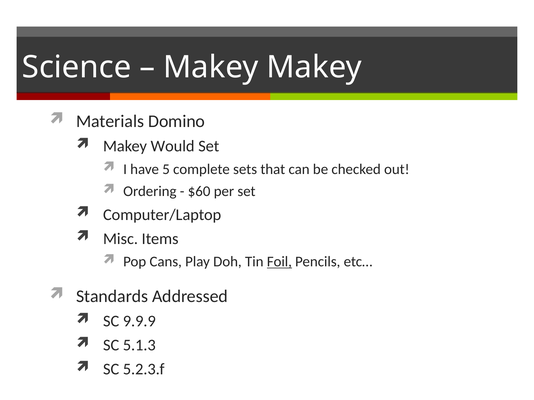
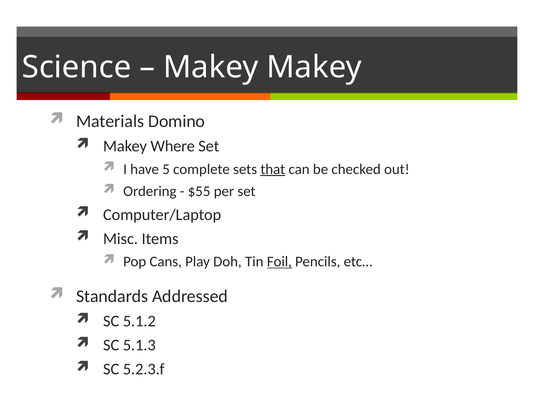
Would: Would -> Where (173, 146)
that underline: none -> present (273, 169)
$60: $60 -> $55 (199, 192)
9.9.9: 9.9.9 -> 5.1.2 (139, 321)
